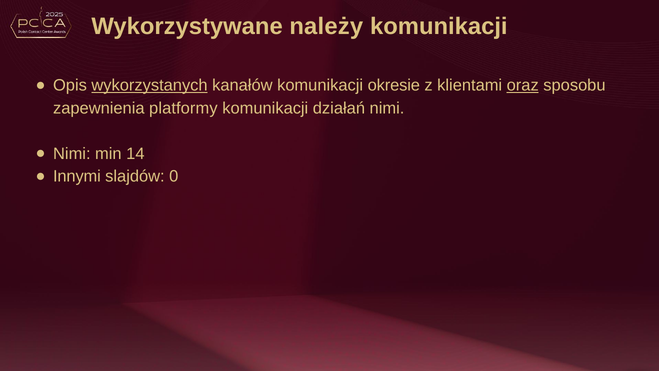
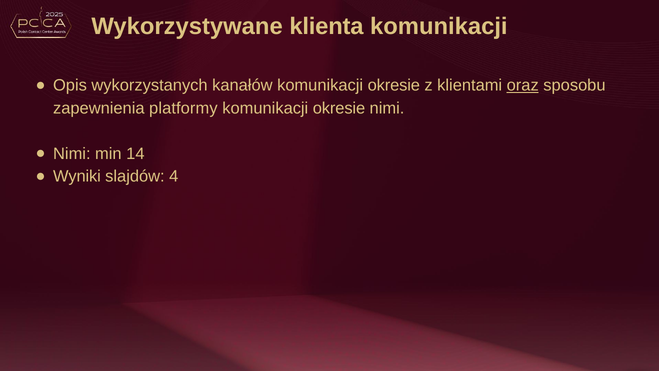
należy: należy -> klienta (326, 26)
wykorzystanych underline: present -> none (150, 85)
działań: działań -> okresie (339, 108)
Innymi: Innymi -> Wyniki (77, 176)
0: 0 -> 4 (174, 176)
